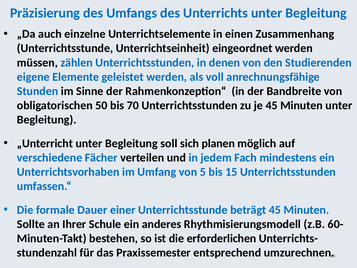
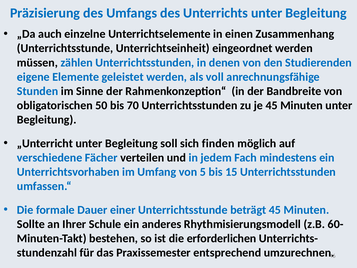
planen: planen -> finden (218, 143)
